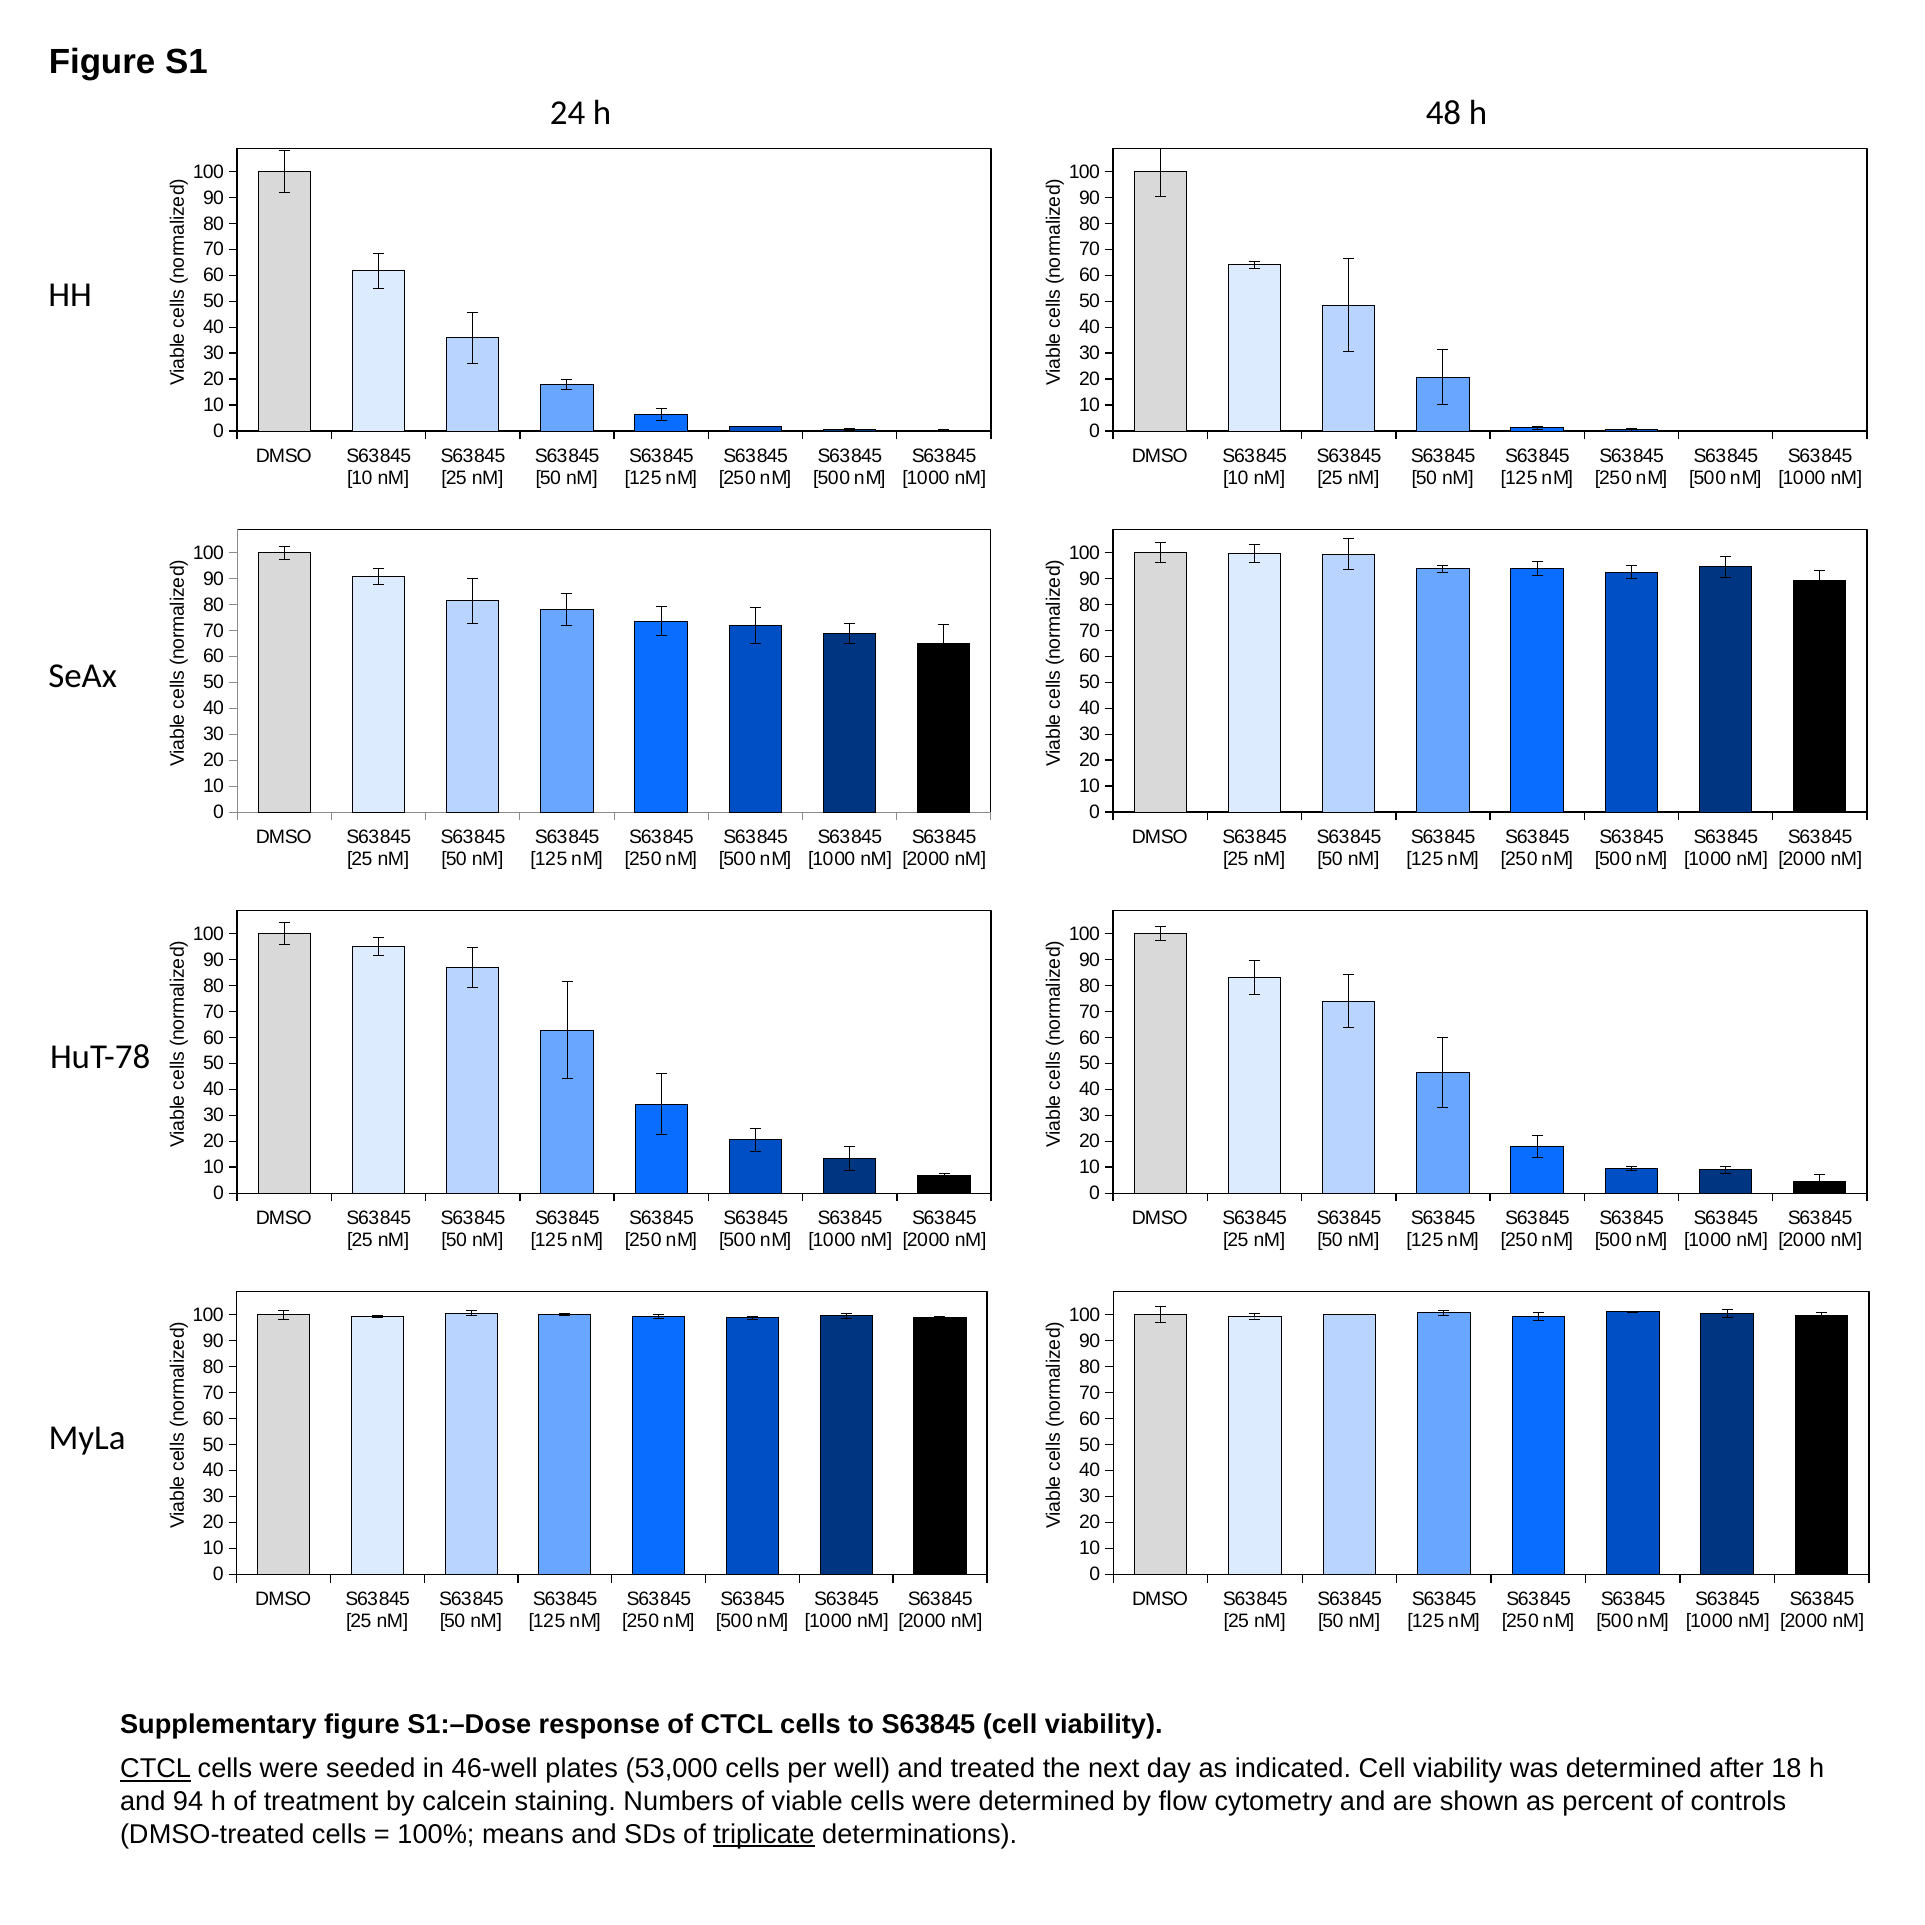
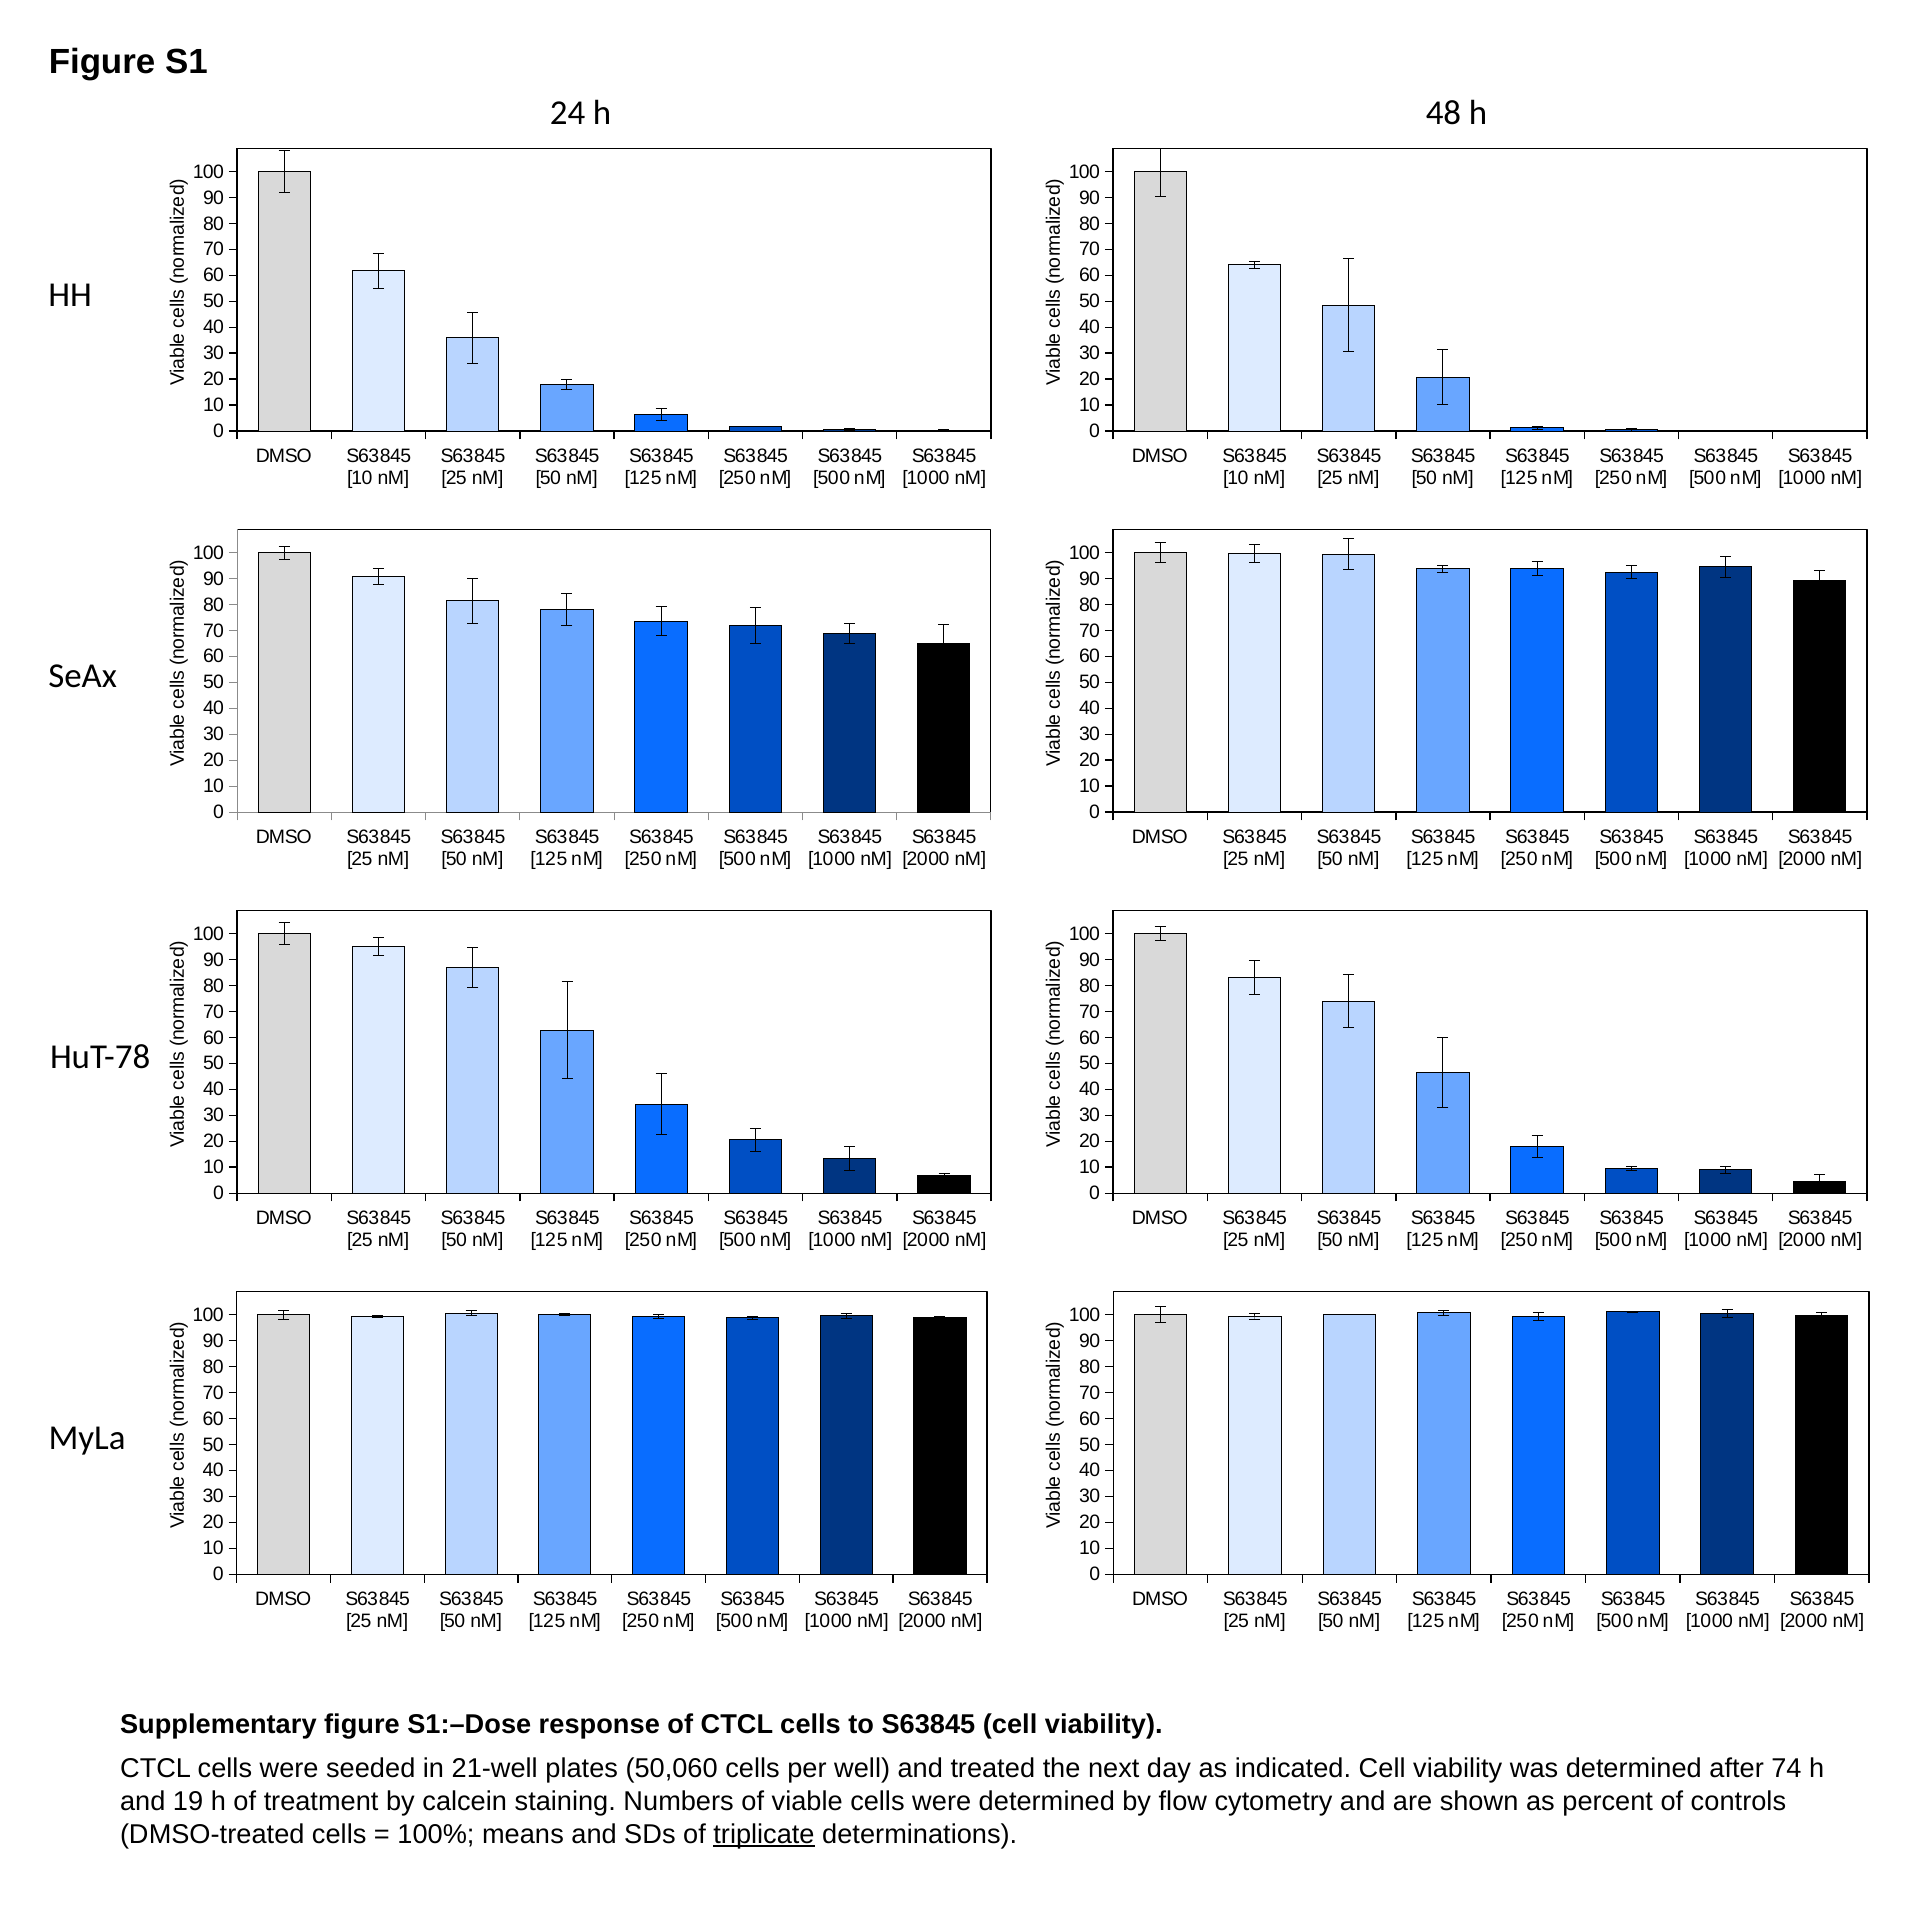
CTCL underline: present -> none (156, 1769)
46-well: 46-well -> 21-well (495, 1769)
53,000: 53,000 -> 50,060 (672, 1769)
18: 18 -> 74 (1786, 1769)
94: 94 -> 19 (188, 1802)
